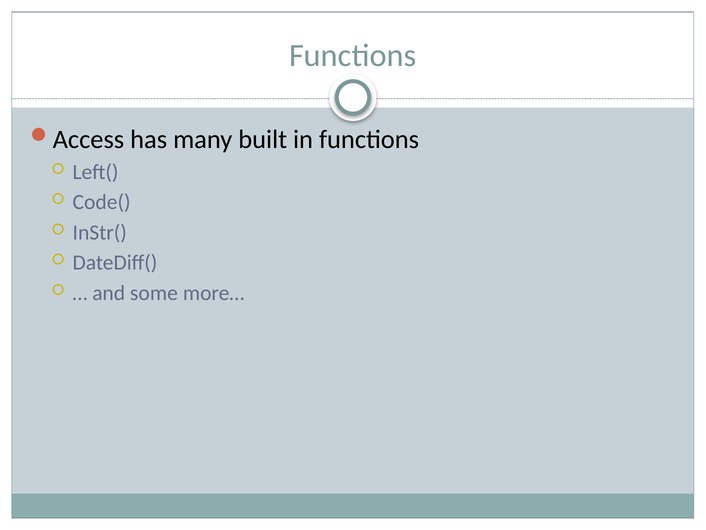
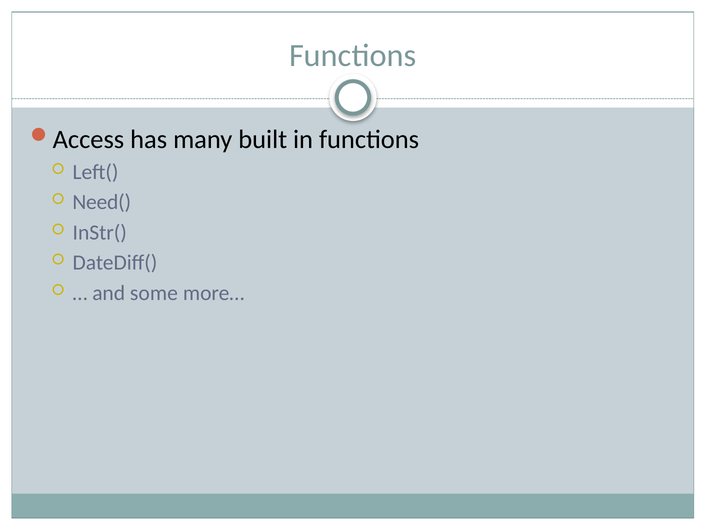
Code(: Code( -> Need( (102, 202)
